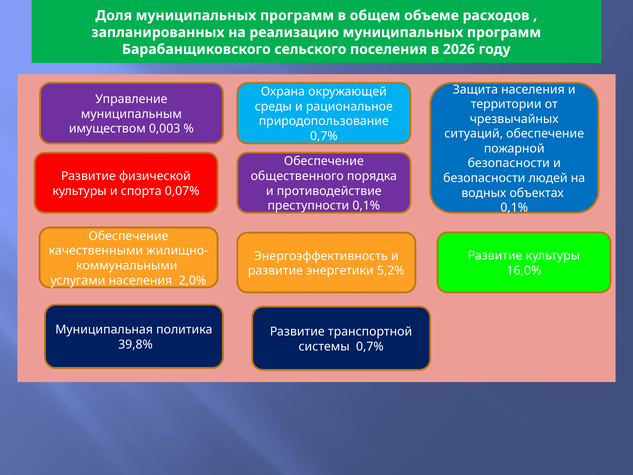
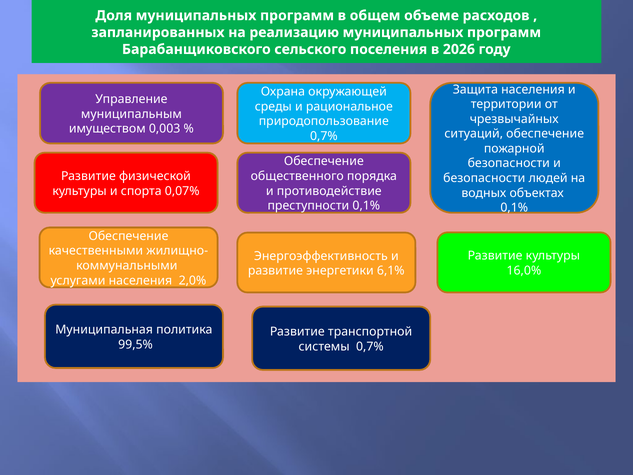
5,2%: 5,2% -> 6,1% (391, 271)
39,8%: 39,8% -> 99,5% (136, 344)
